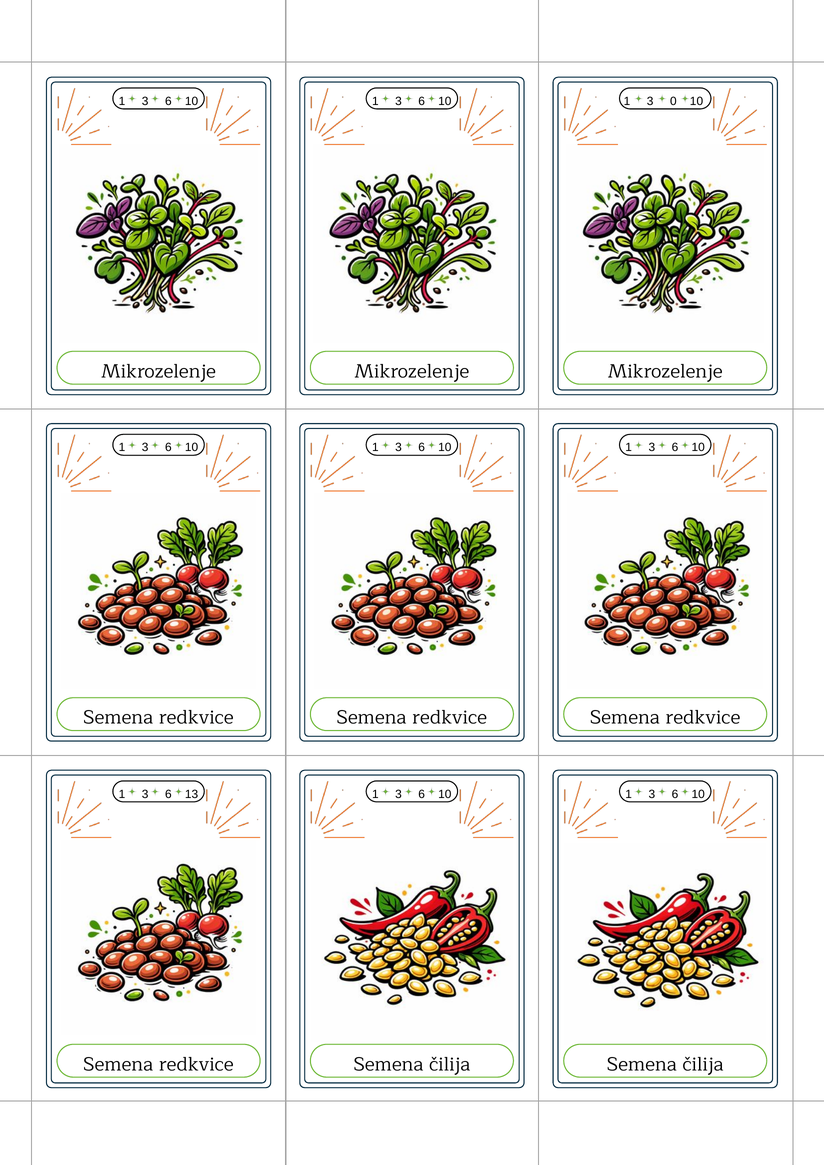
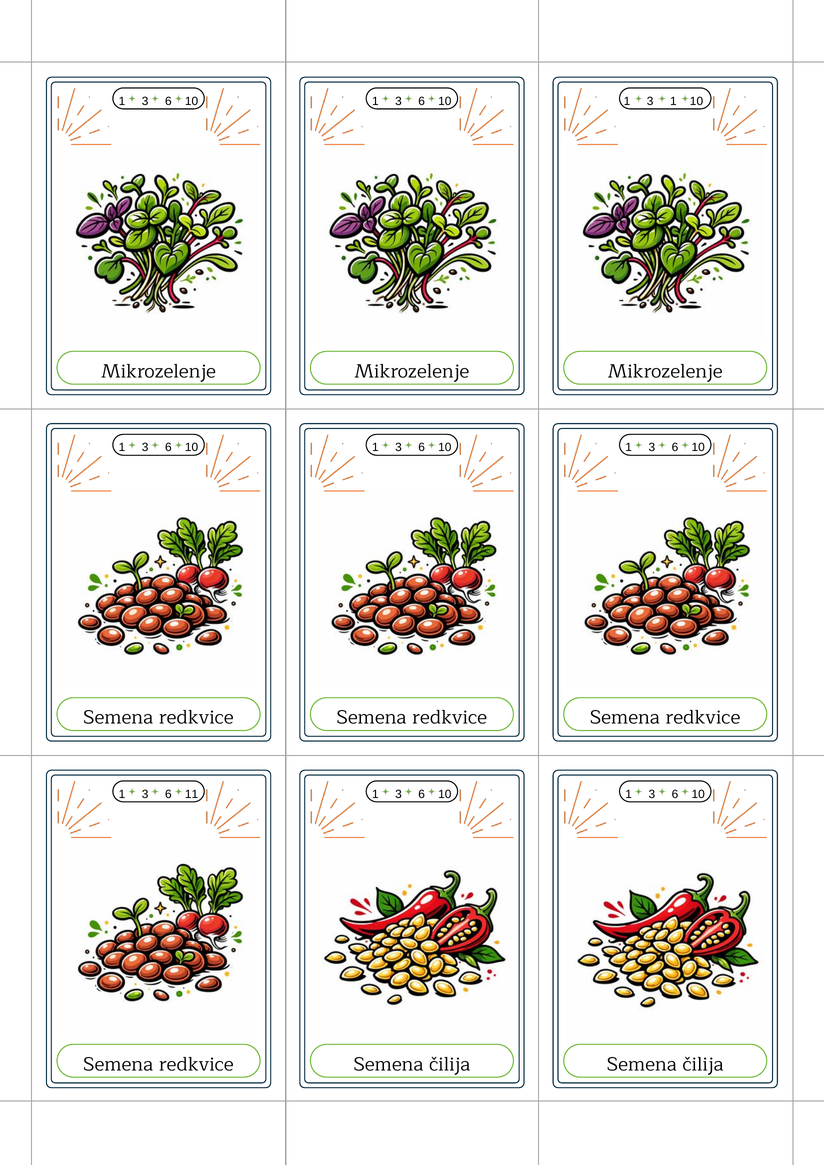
3 0: 0 -> 1 (673, 101)
13: 13 -> 11 (192, 795)
